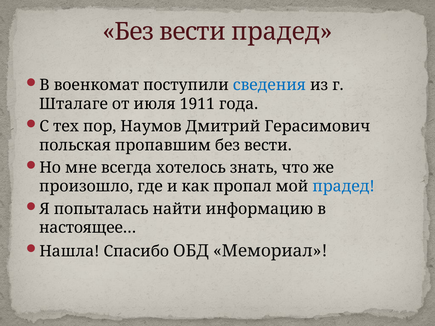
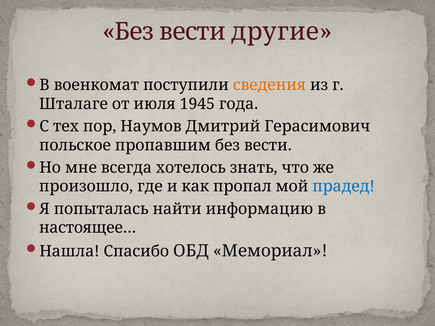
вести прадед: прадед -> другие (282, 32)
сведения colour: blue -> orange (269, 85)
1911: 1911 -> 1945 (197, 104)
польская: польская -> польское (75, 145)
